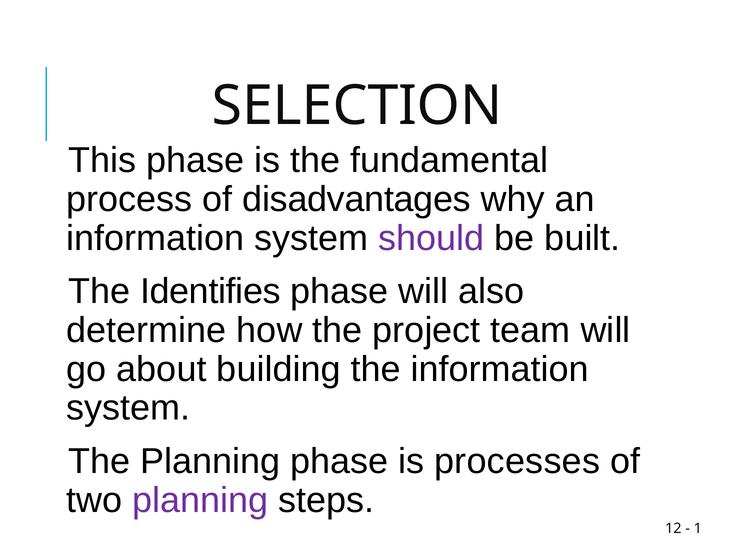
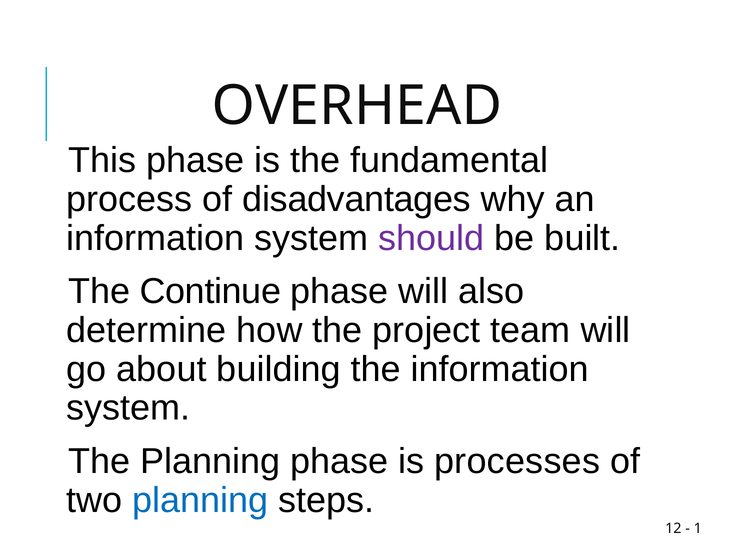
SELECTION: SELECTION -> OVERHEAD (357, 106)
Identifies: Identifies -> Continue (210, 292)
planning colour: purple -> blue (200, 500)
